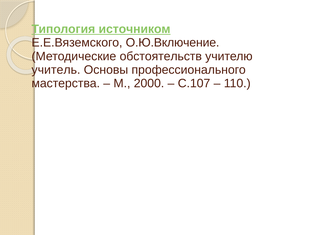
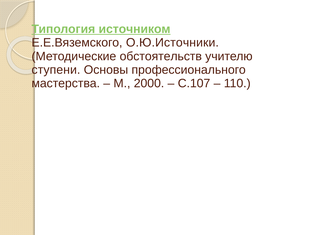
О.Ю.Включение: О.Ю.Включение -> О.Ю.Источники (172, 43)
учитель: учитель -> ступени (56, 70)
